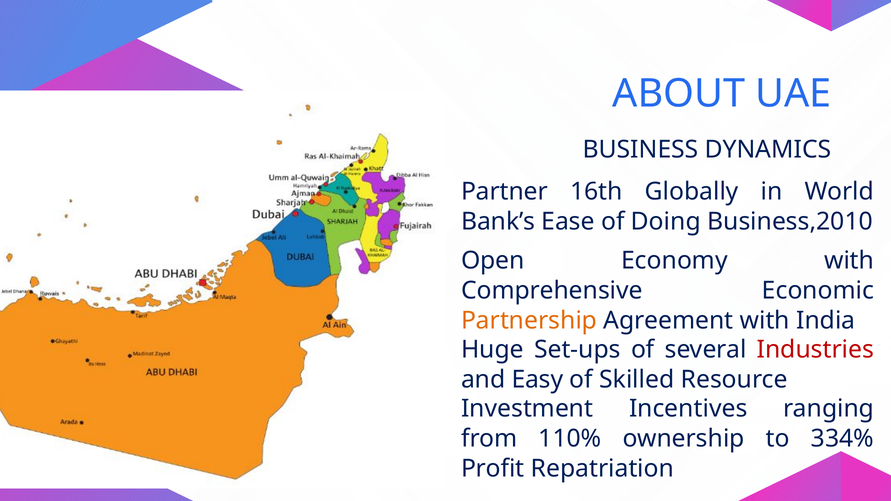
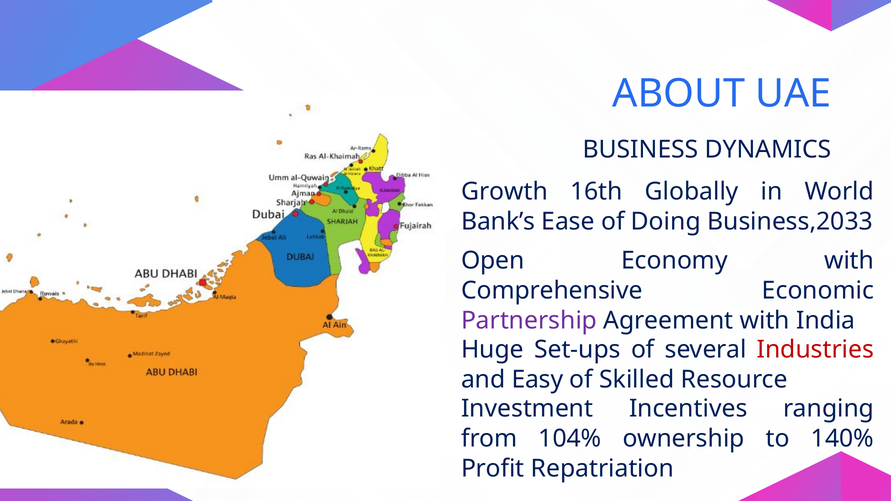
Partner: Partner -> Growth (504, 192)
Business,2010: Business,2010 -> Business,2033 (790, 222)
Partnership colour: orange -> purple (529, 321)
110%: 110% -> 104% (570, 439)
334%: 334% -> 140% (842, 439)
